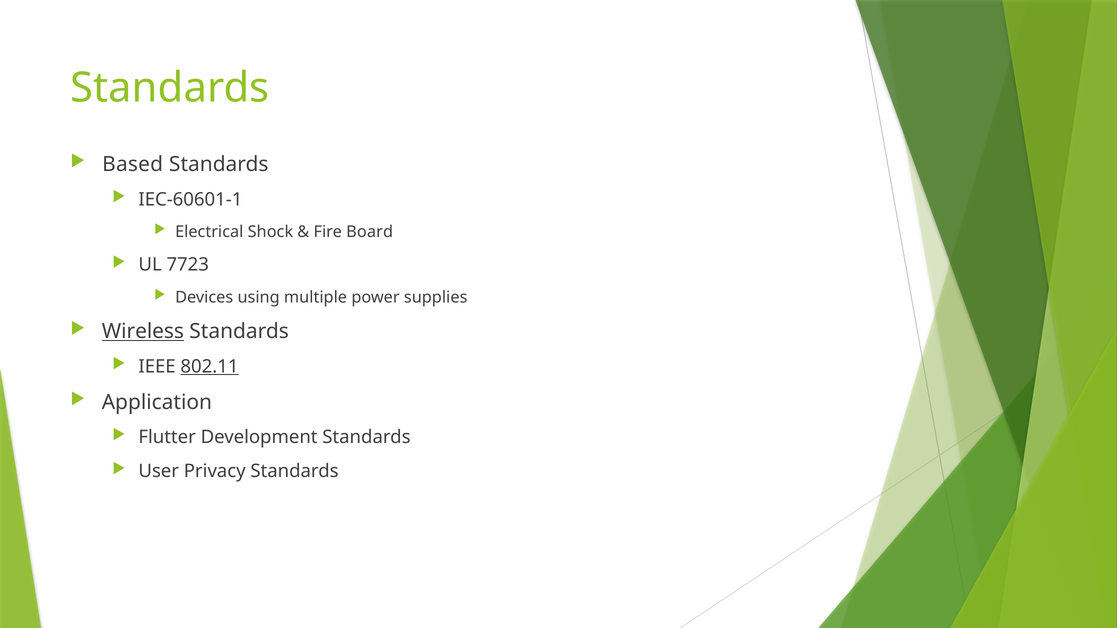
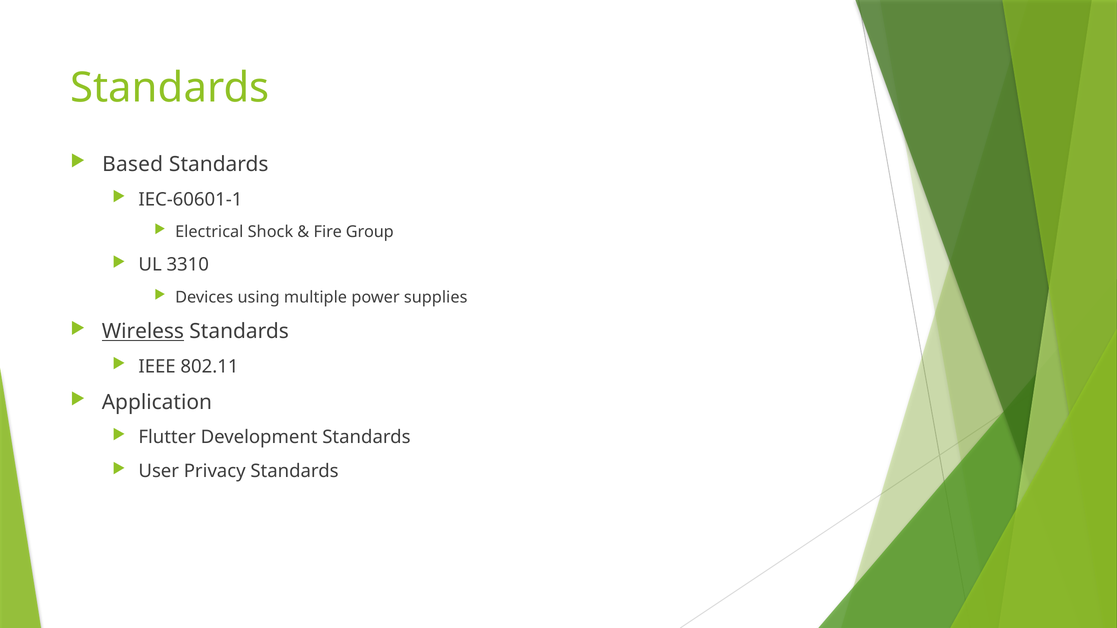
Board: Board -> Group (370, 232)
7723: 7723 -> 3310 (188, 265)
802.11 underline: present -> none (209, 367)
